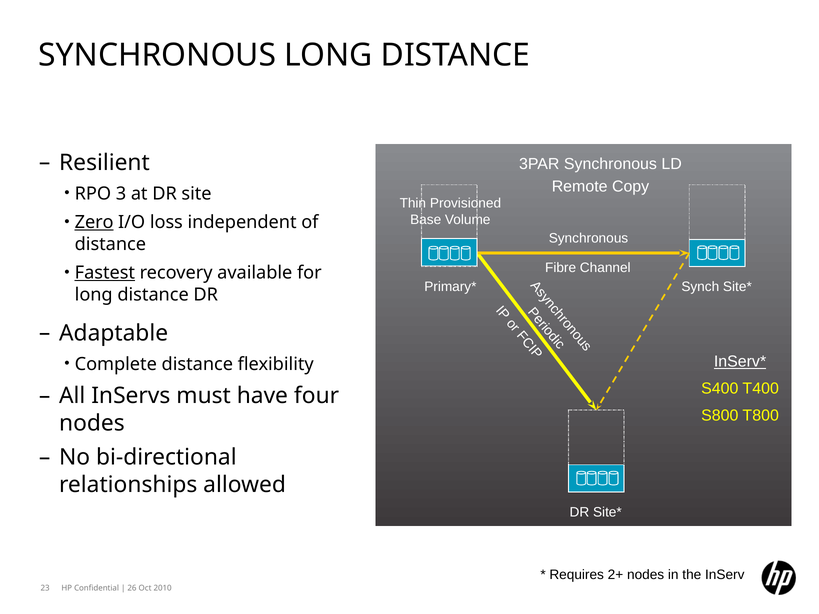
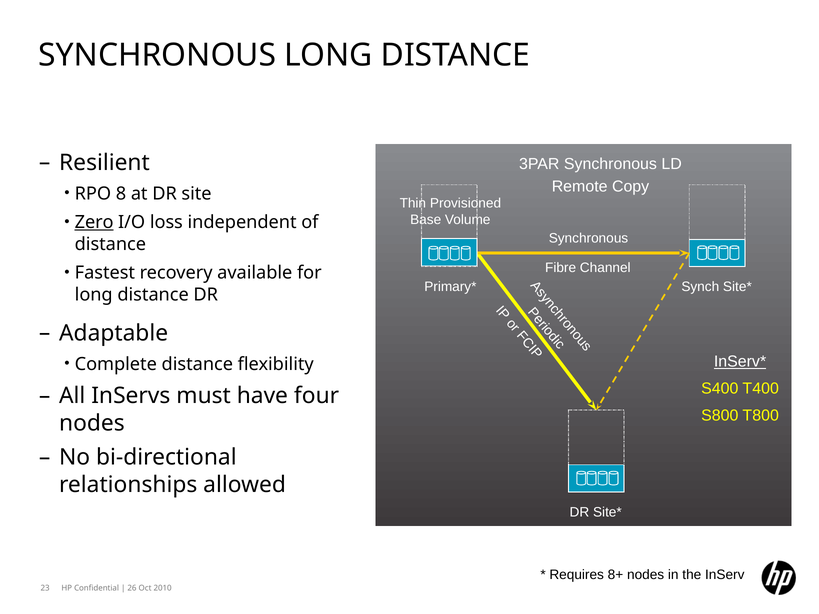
3: 3 -> 8 (121, 194)
Fastest underline: present -> none (105, 273)
2+: 2+ -> 8+ (615, 575)
